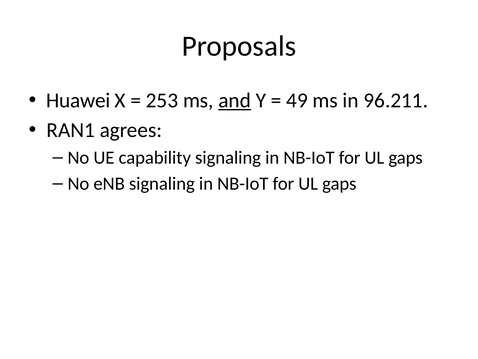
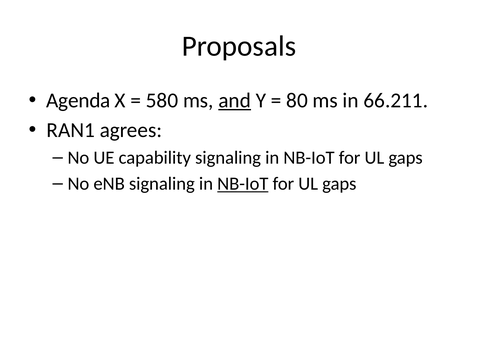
Huawei: Huawei -> Agenda (78, 100)
253: 253 -> 580 (162, 100)
49: 49 -> 80 (297, 100)
96.211: 96.211 -> 66.211 (396, 100)
NB-IoT underline: none -> present (243, 183)
